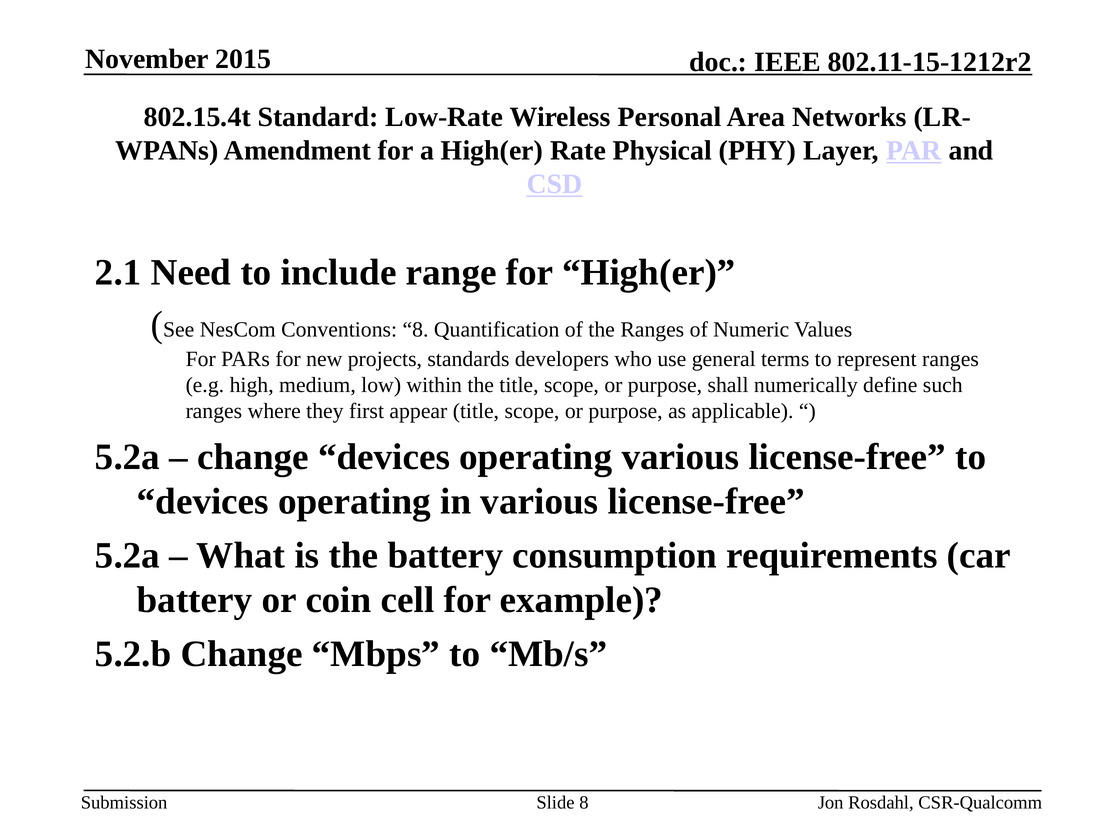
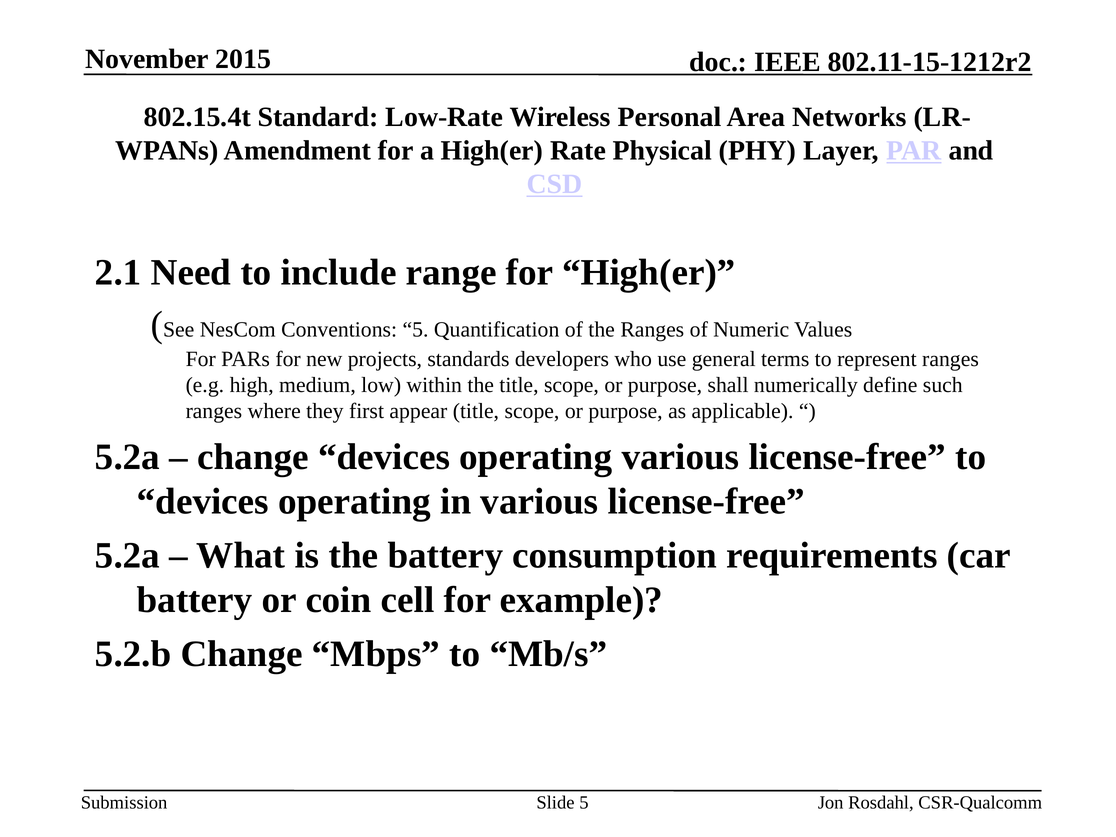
Conventions 8: 8 -> 5 (416, 330)
Slide 8: 8 -> 5 (584, 803)
